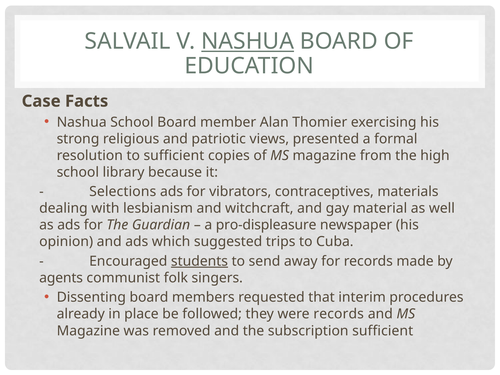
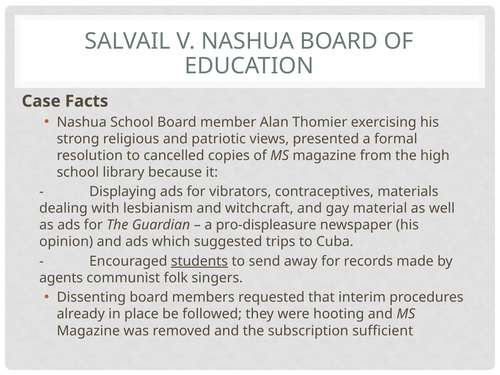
NASHUA underline: present -> none (248, 41)
to sufficient: sufficient -> cancelled (174, 155)
Selections: Selections -> Displaying (123, 192)
were records: records -> hooting (339, 314)
